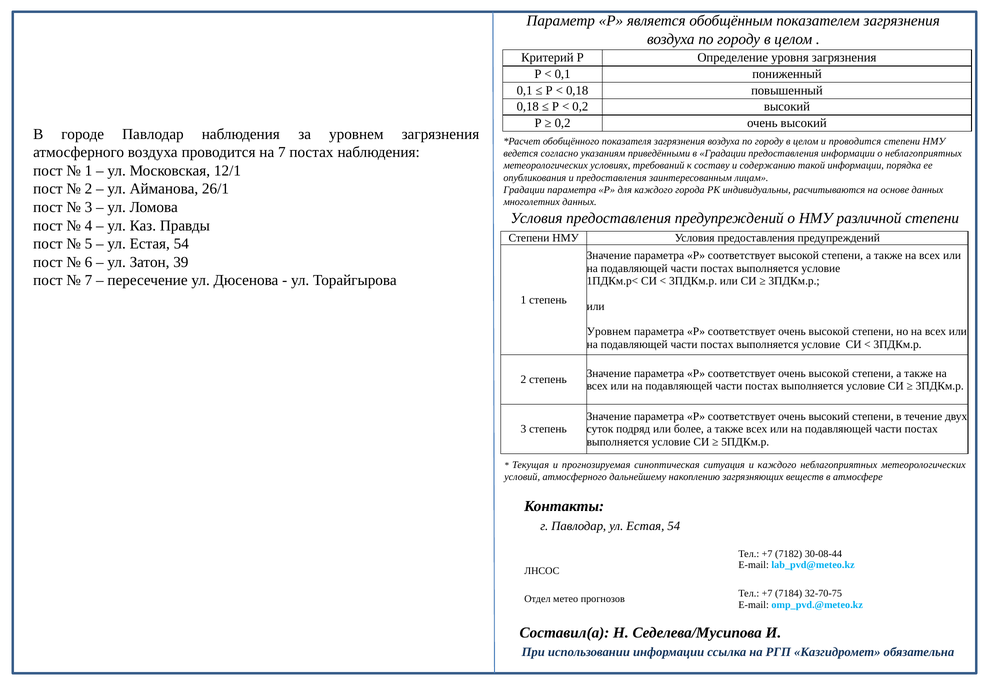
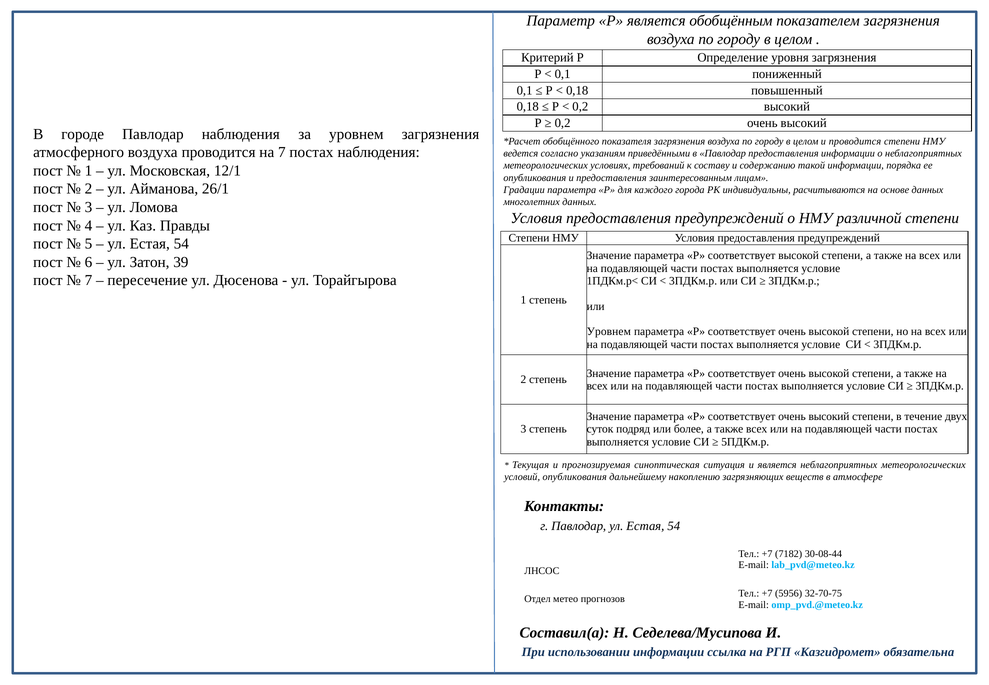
в Градации: Градации -> Павлодар (723, 153)
и каждого: каждого -> является (777, 465)
условий атмосферного: атмосферного -> опубликования (575, 477)
7184: 7184 -> 5956 (789, 593)
